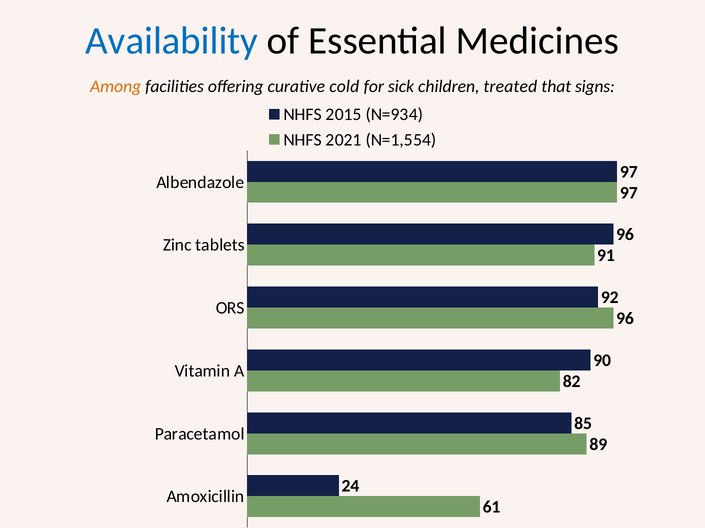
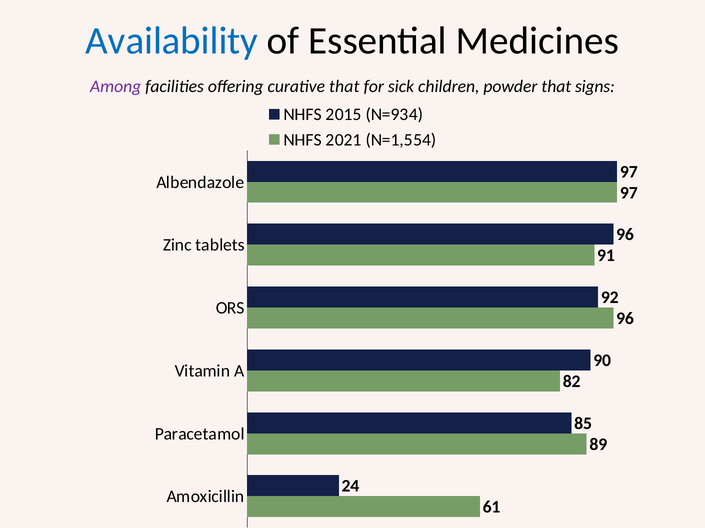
Among colour: orange -> purple (116, 87)
curative cold: cold -> that (344, 87)
treated: treated -> powder (510, 87)
